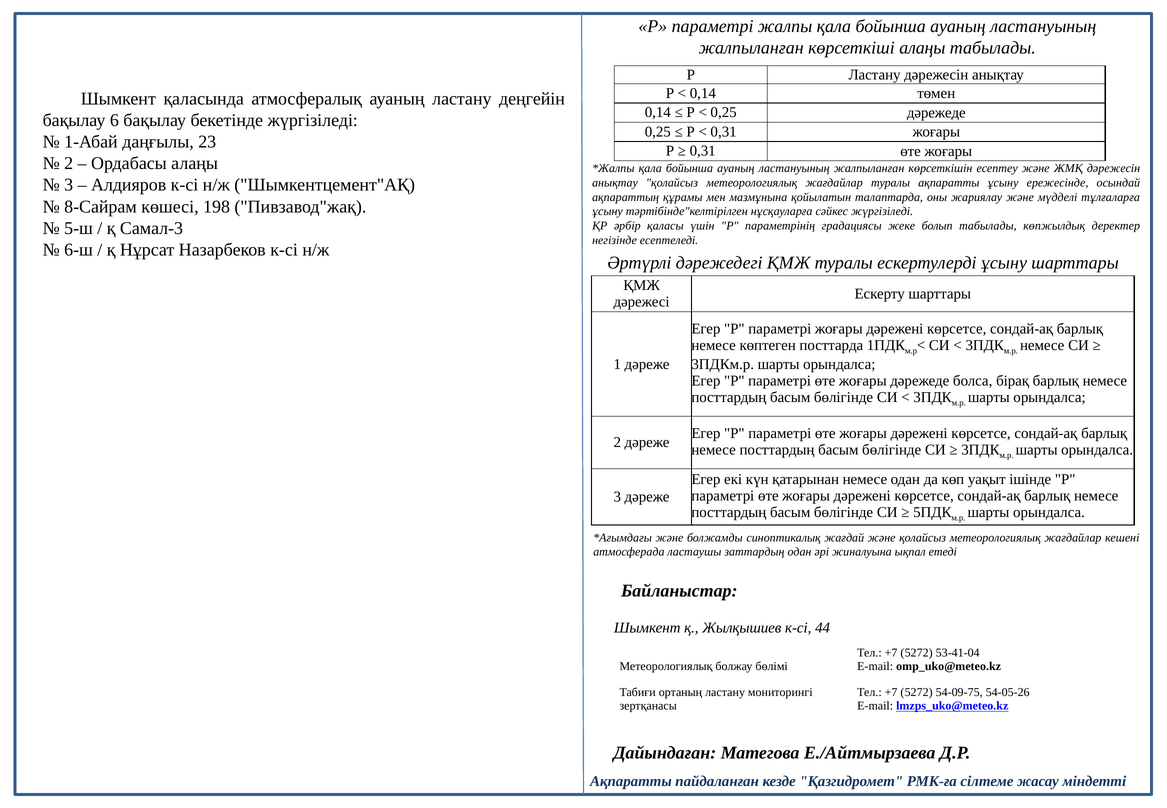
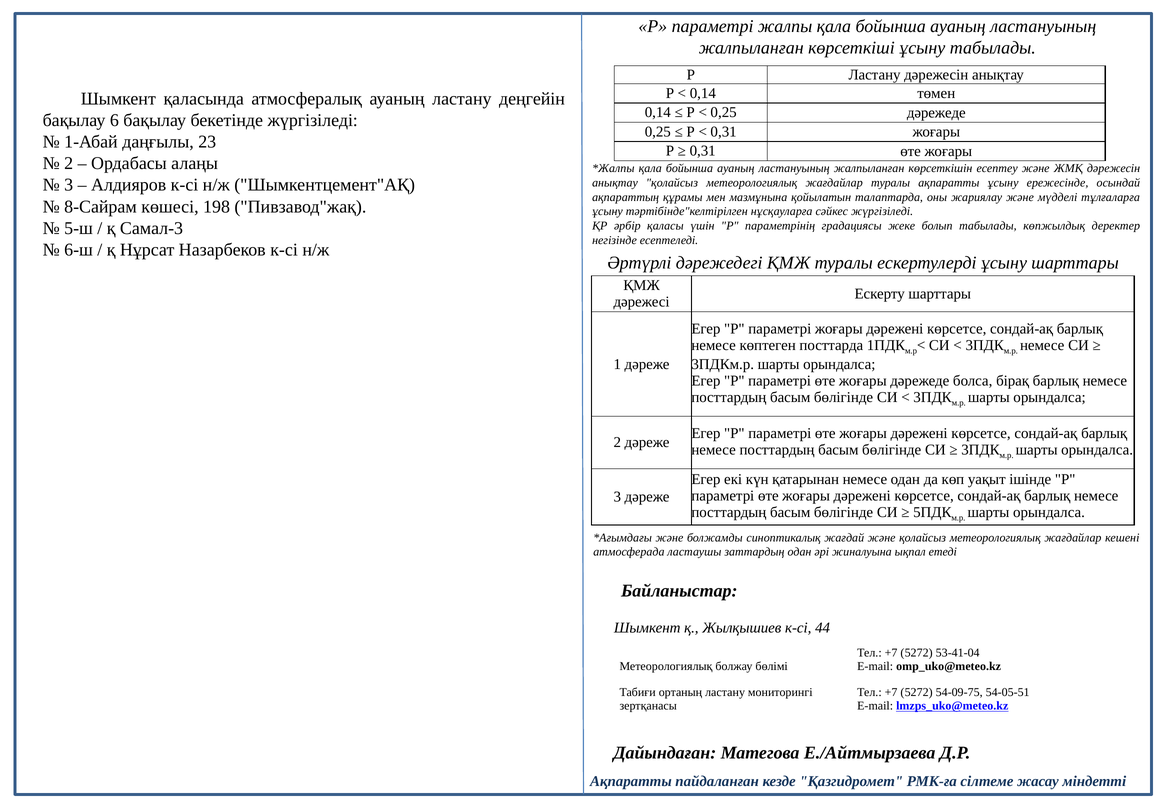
көрсеткіші алаңы: алаңы -> ұсыну (922, 48)
54-05-26: 54-05-26 -> 54-05-51 (1008, 692)
